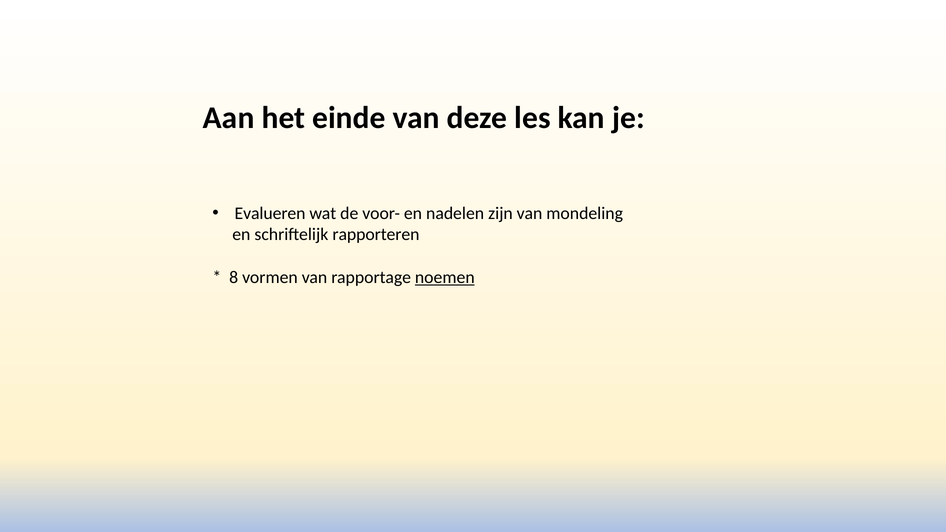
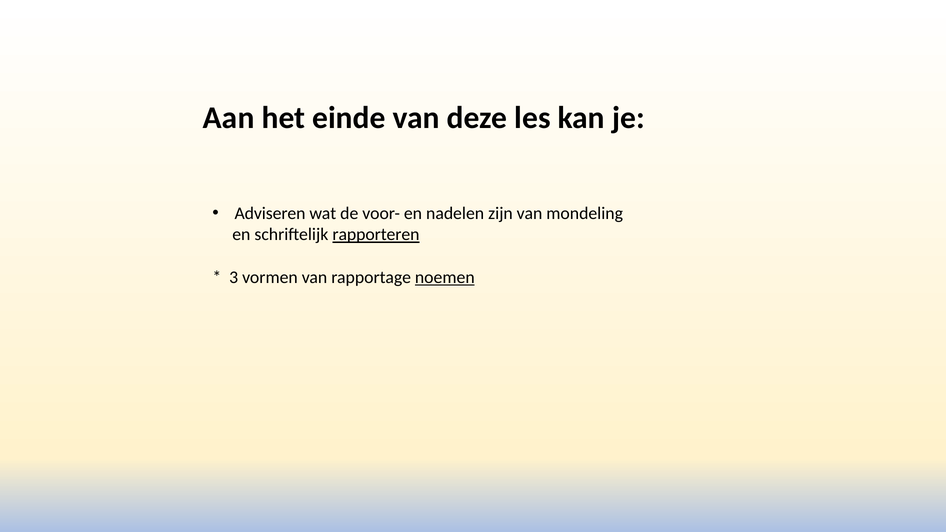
Evalueren: Evalueren -> Adviseren (270, 213)
rapporteren underline: none -> present (376, 235)
8: 8 -> 3 (234, 277)
